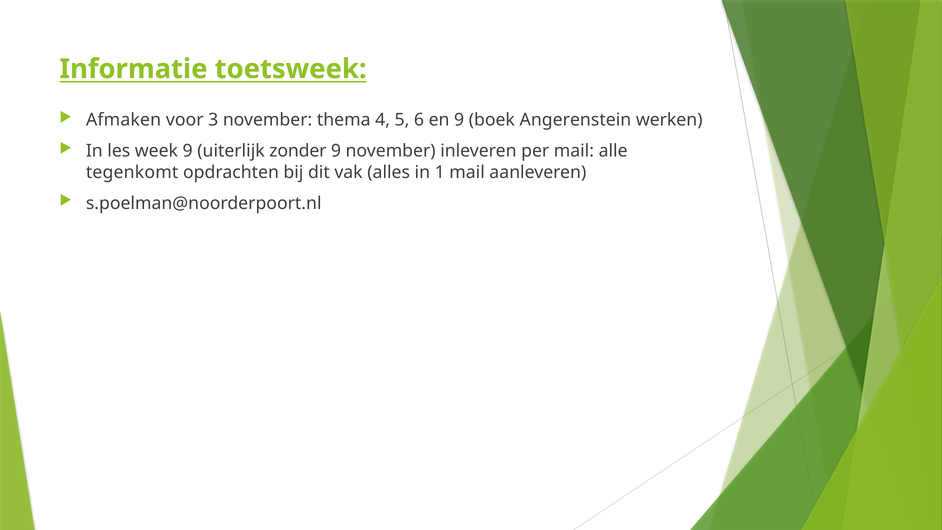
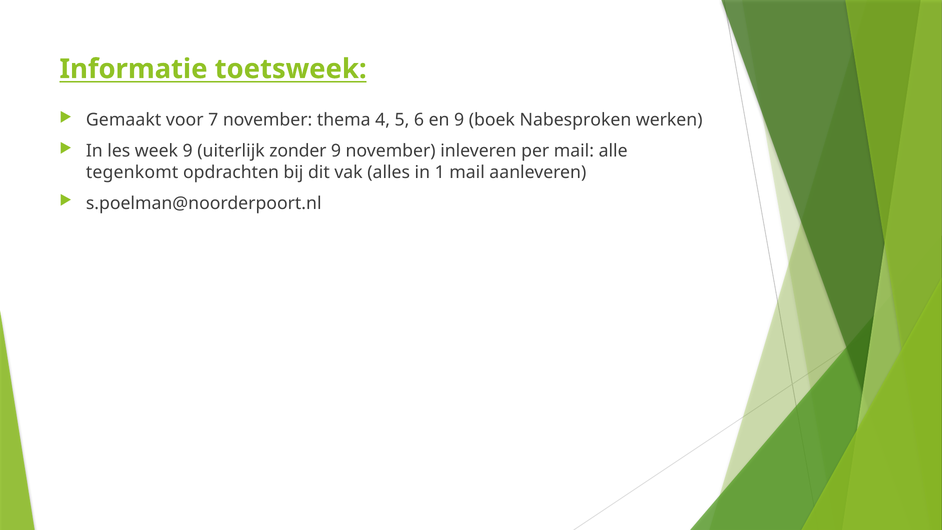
Afmaken: Afmaken -> Gemaakt (124, 120)
3: 3 -> 7 (213, 120)
Angerenstein: Angerenstein -> Nabesproken (575, 120)
